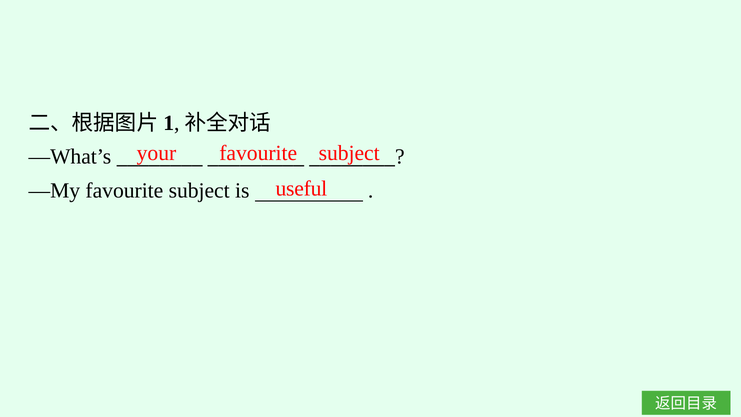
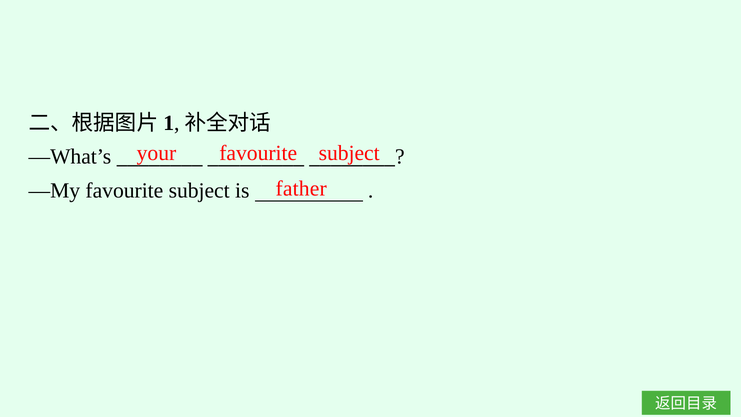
useful: useful -> father (301, 188)
